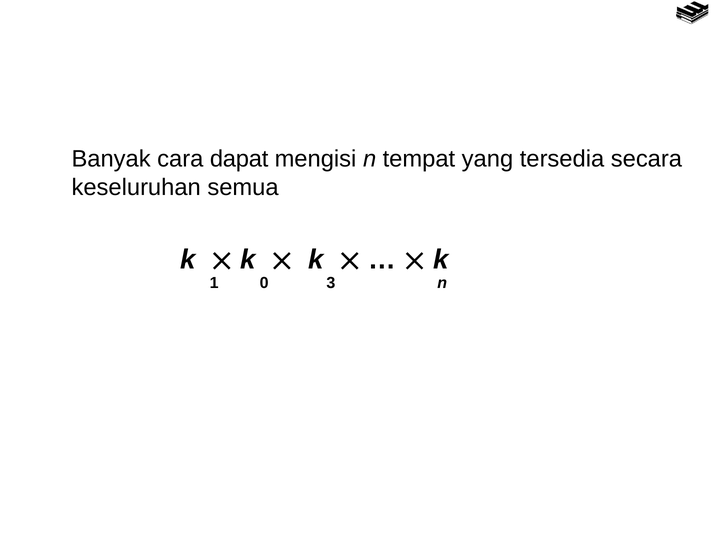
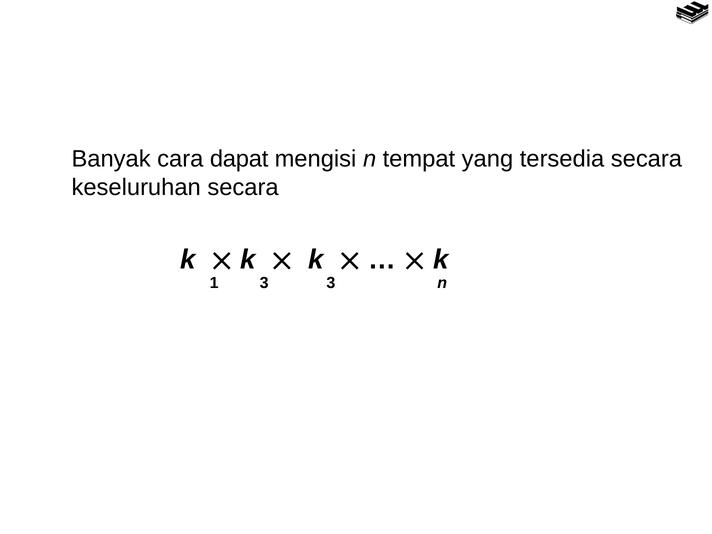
keseluruhan semua: semua -> secara (243, 187)
1 0: 0 -> 3 (264, 283)
